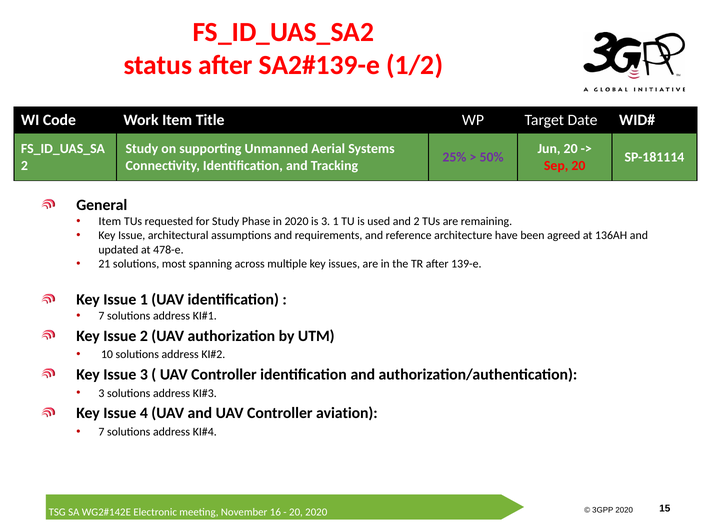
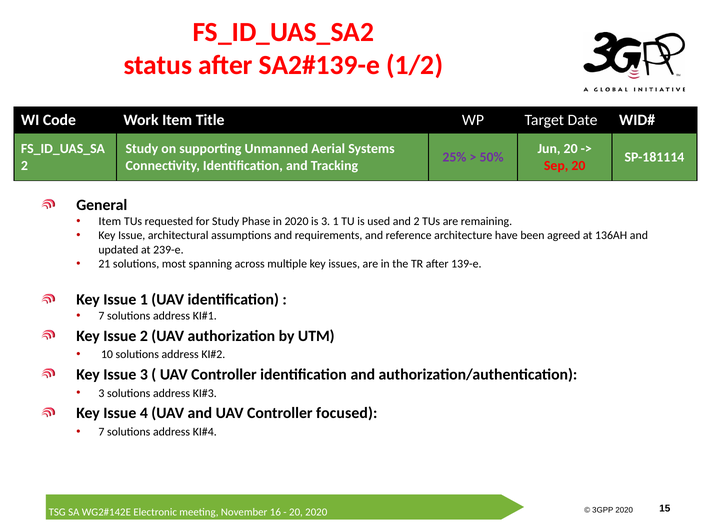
478-e: 478-e -> 239-e (168, 250)
aviation: aviation -> focused (347, 413)
